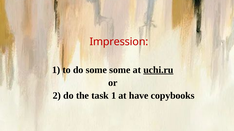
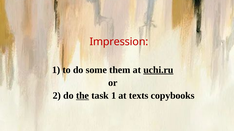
some some: some -> them (120, 70)
the underline: none -> present (82, 96)
have: have -> texts (139, 96)
